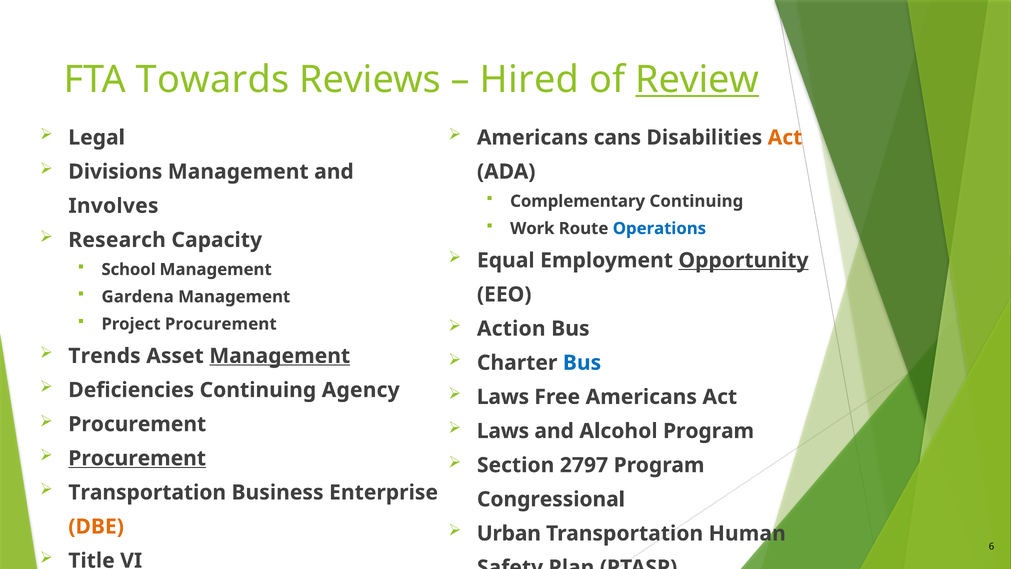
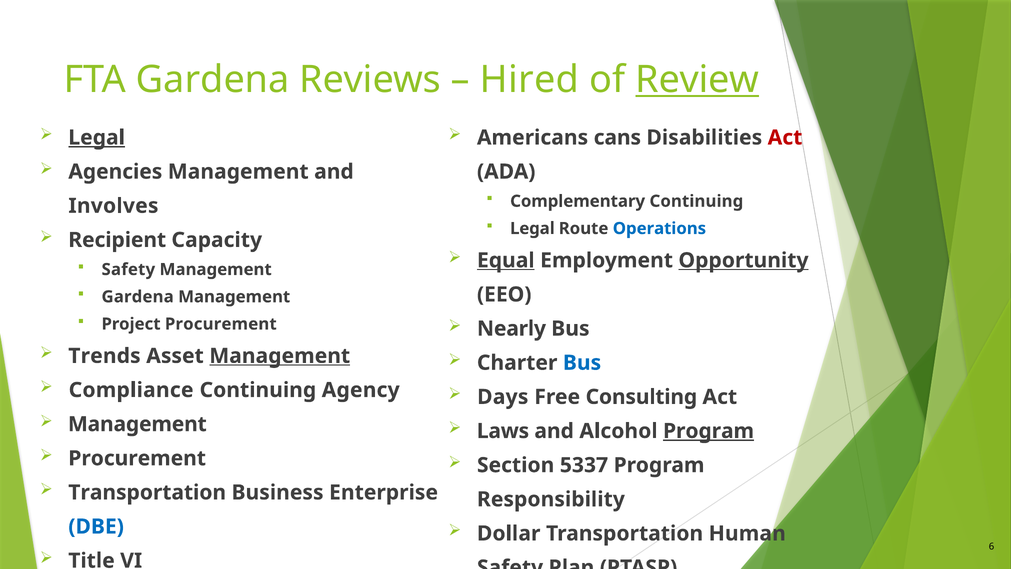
FTA Towards: Towards -> Gardena (213, 80)
Legal underline: none -> present (97, 137)
Act colour: orange -> red (785, 137)
Divisions: Divisions -> Agencies (115, 172)
Work: Work -> Legal (532, 228)
Research: Research -> Recipient (117, 240)
Equal underline: none -> present (506, 260)
School: School -> Safety (128, 269)
Action: Action -> Nearly (511, 328)
Deficiencies: Deficiencies -> Compliance (131, 390)
Laws: Laws -> Days (503, 397)
Free Americans: Americans -> Consulting (641, 397)
Procurement: Procurement -> Management (137, 424)
Program underline: none -> present (709, 431)
Procurement underline: present -> none (137, 458)
2797: 2797 -> 5337 (584, 465)
Congressional: Congressional -> Responsibility (551, 499)
DBE colour: orange -> blue (96, 526)
Urban: Urban -> Dollar (509, 533)
